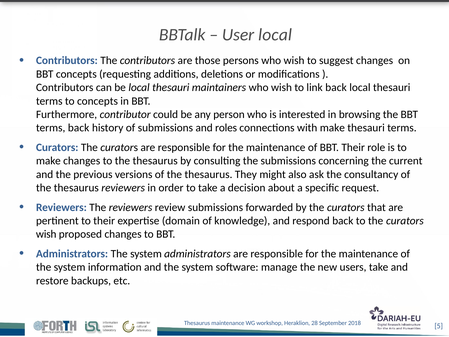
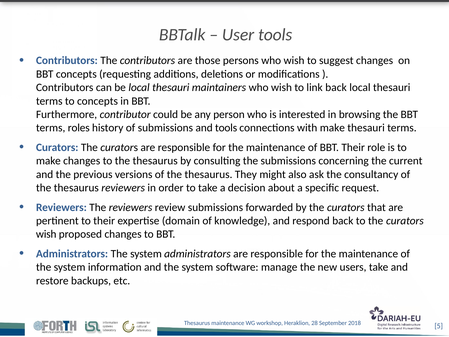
User local: local -> tools (275, 35)
terms back: back -> roles (79, 128)
and roles: roles -> tools (226, 128)
